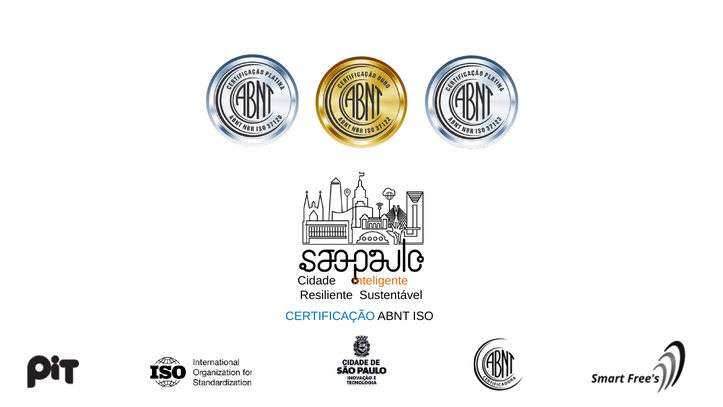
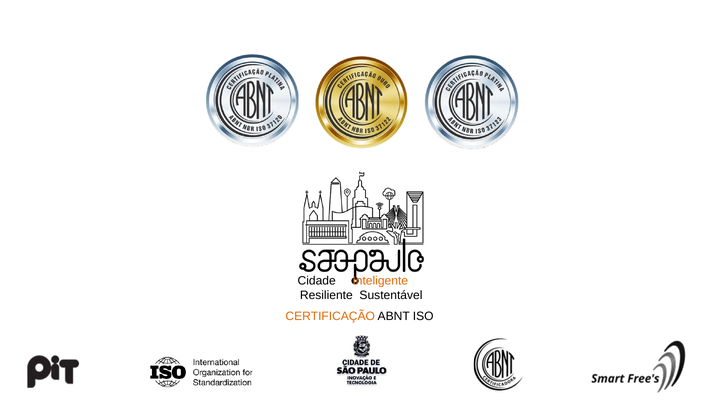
CERTIFICAÇÃO colour: blue -> orange (330, 316)
